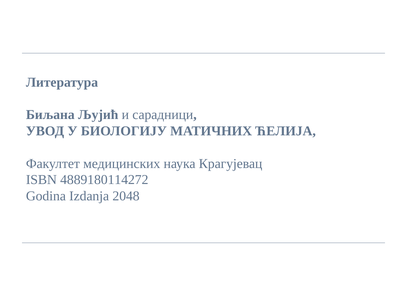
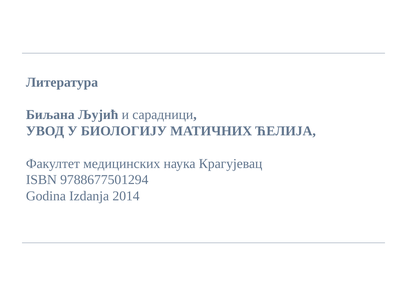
4889180114272: 4889180114272 -> 9788677501294 (104, 180)
2048: 2048 -> 2014 (126, 196)
